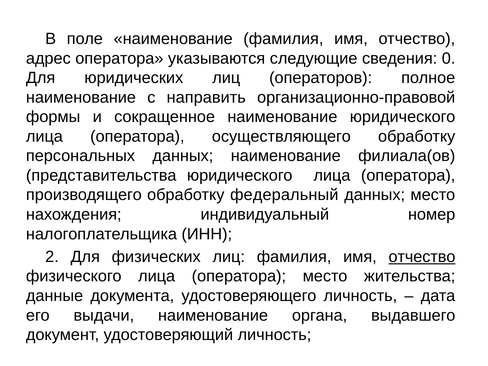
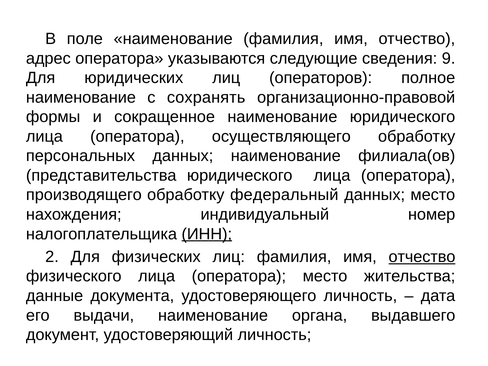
0: 0 -> 9 (449, 58)
направить: направить -> сохранять (206, 97)
ИНН underline: none -> present (207, 234)
